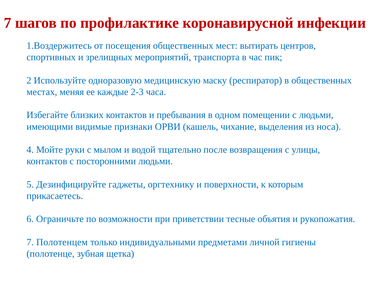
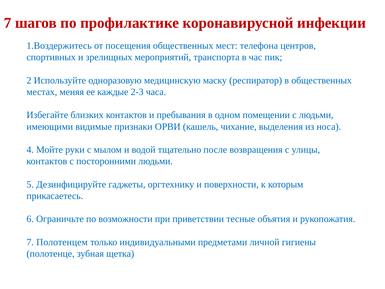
вытирать: вытирать -> телефона (259, 46)
